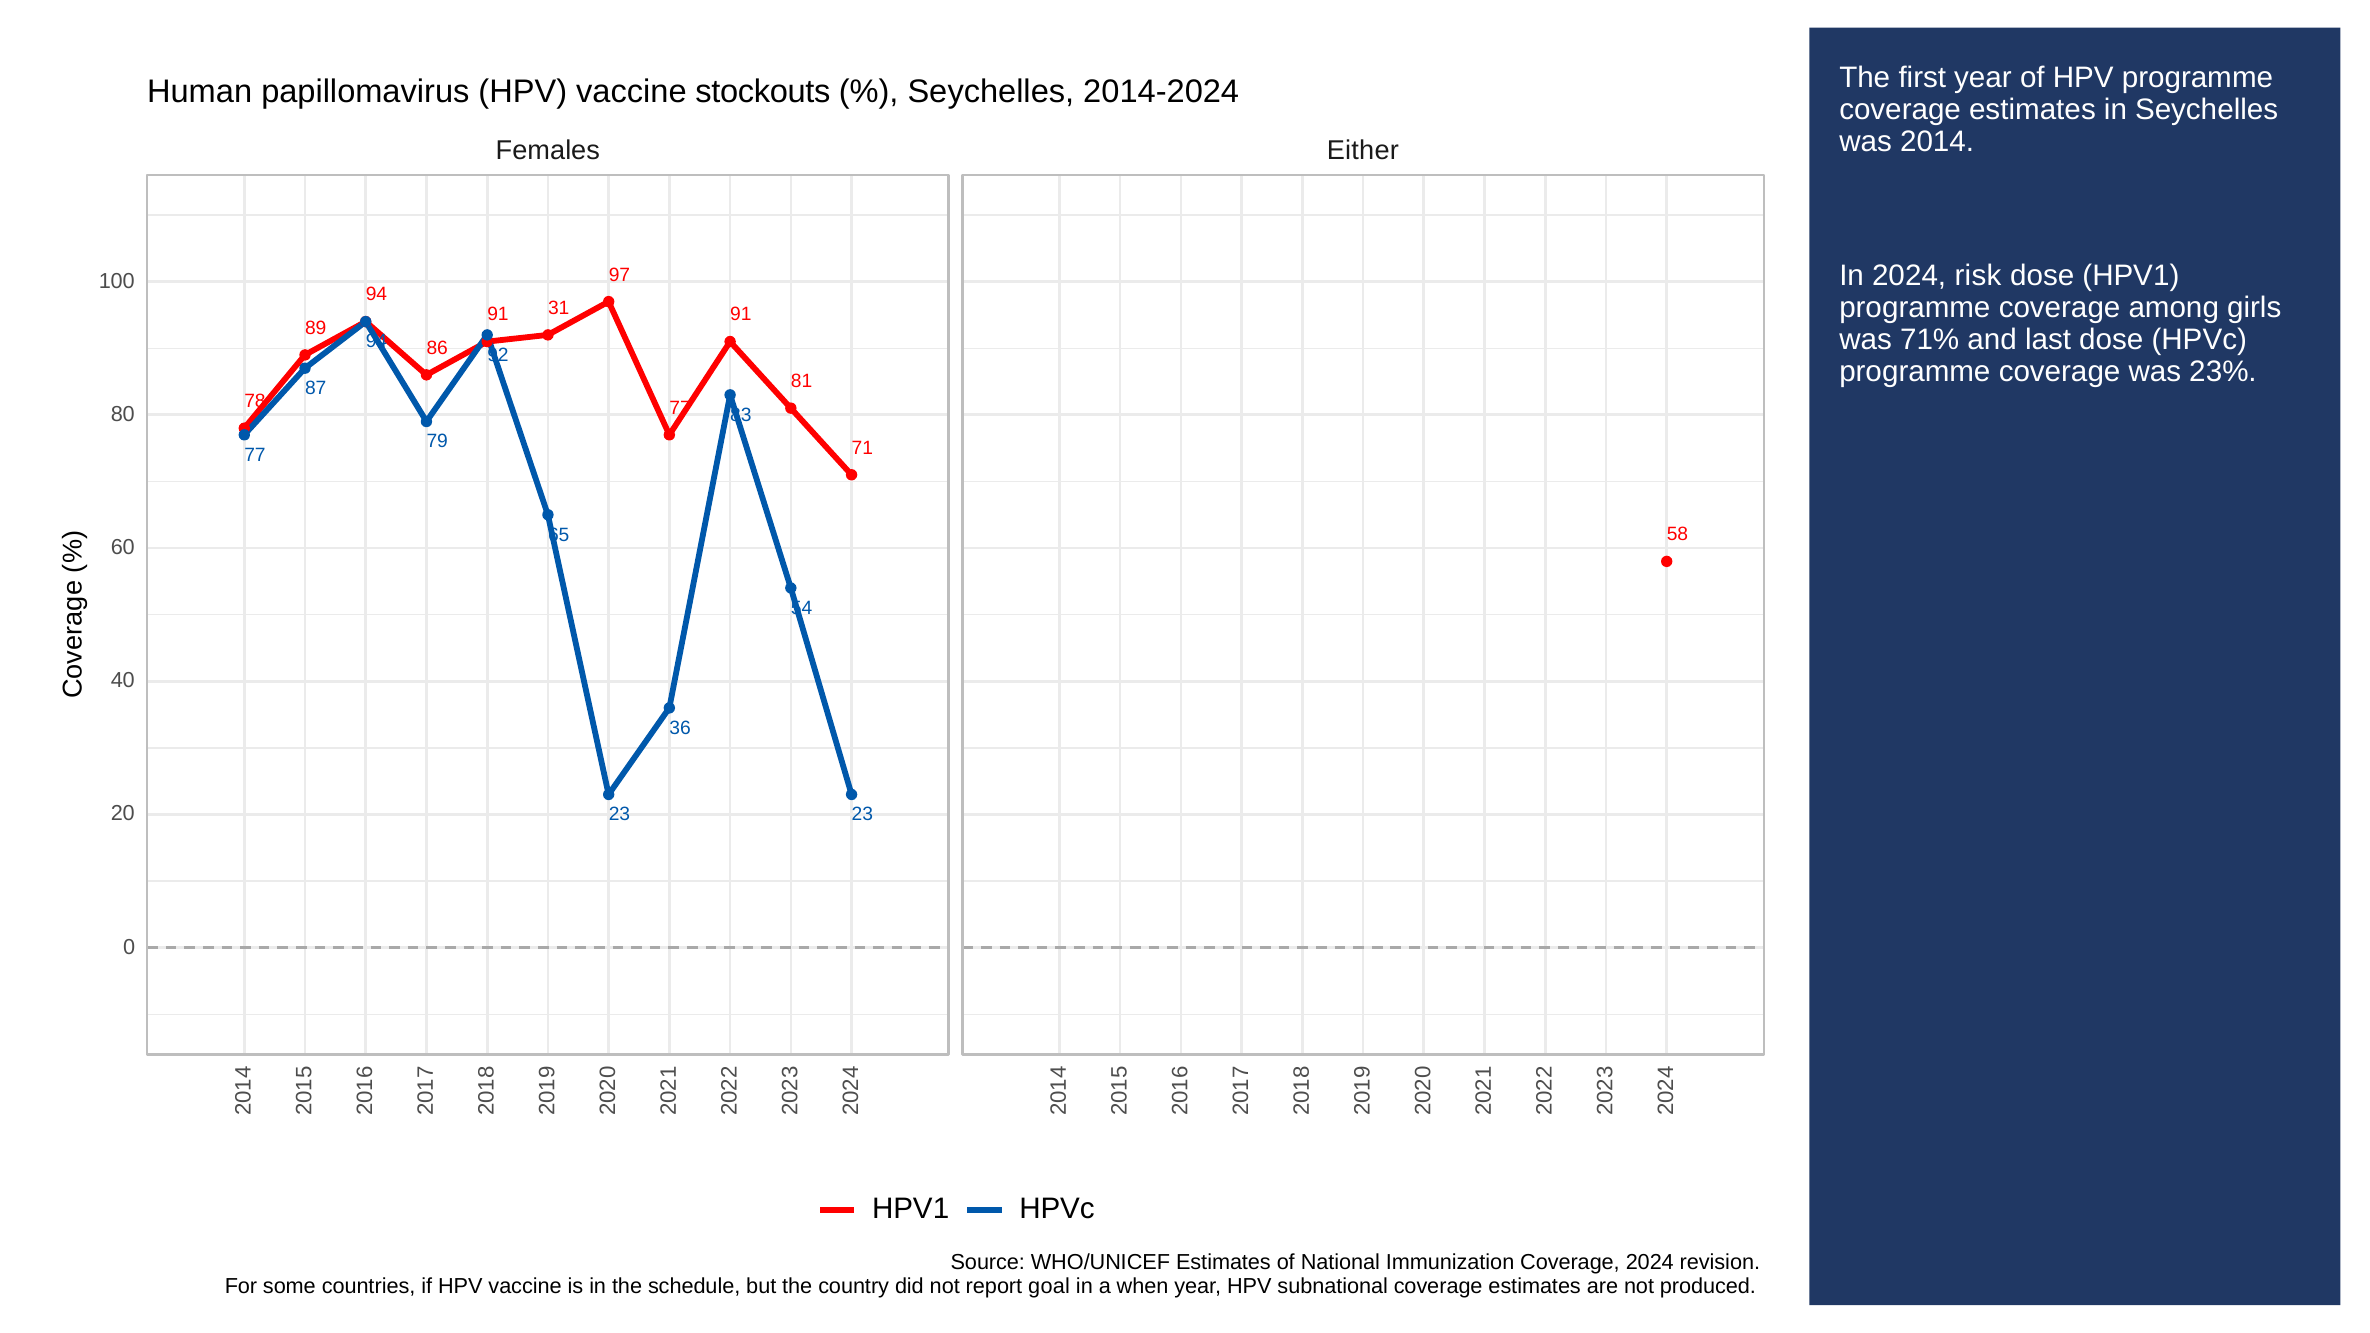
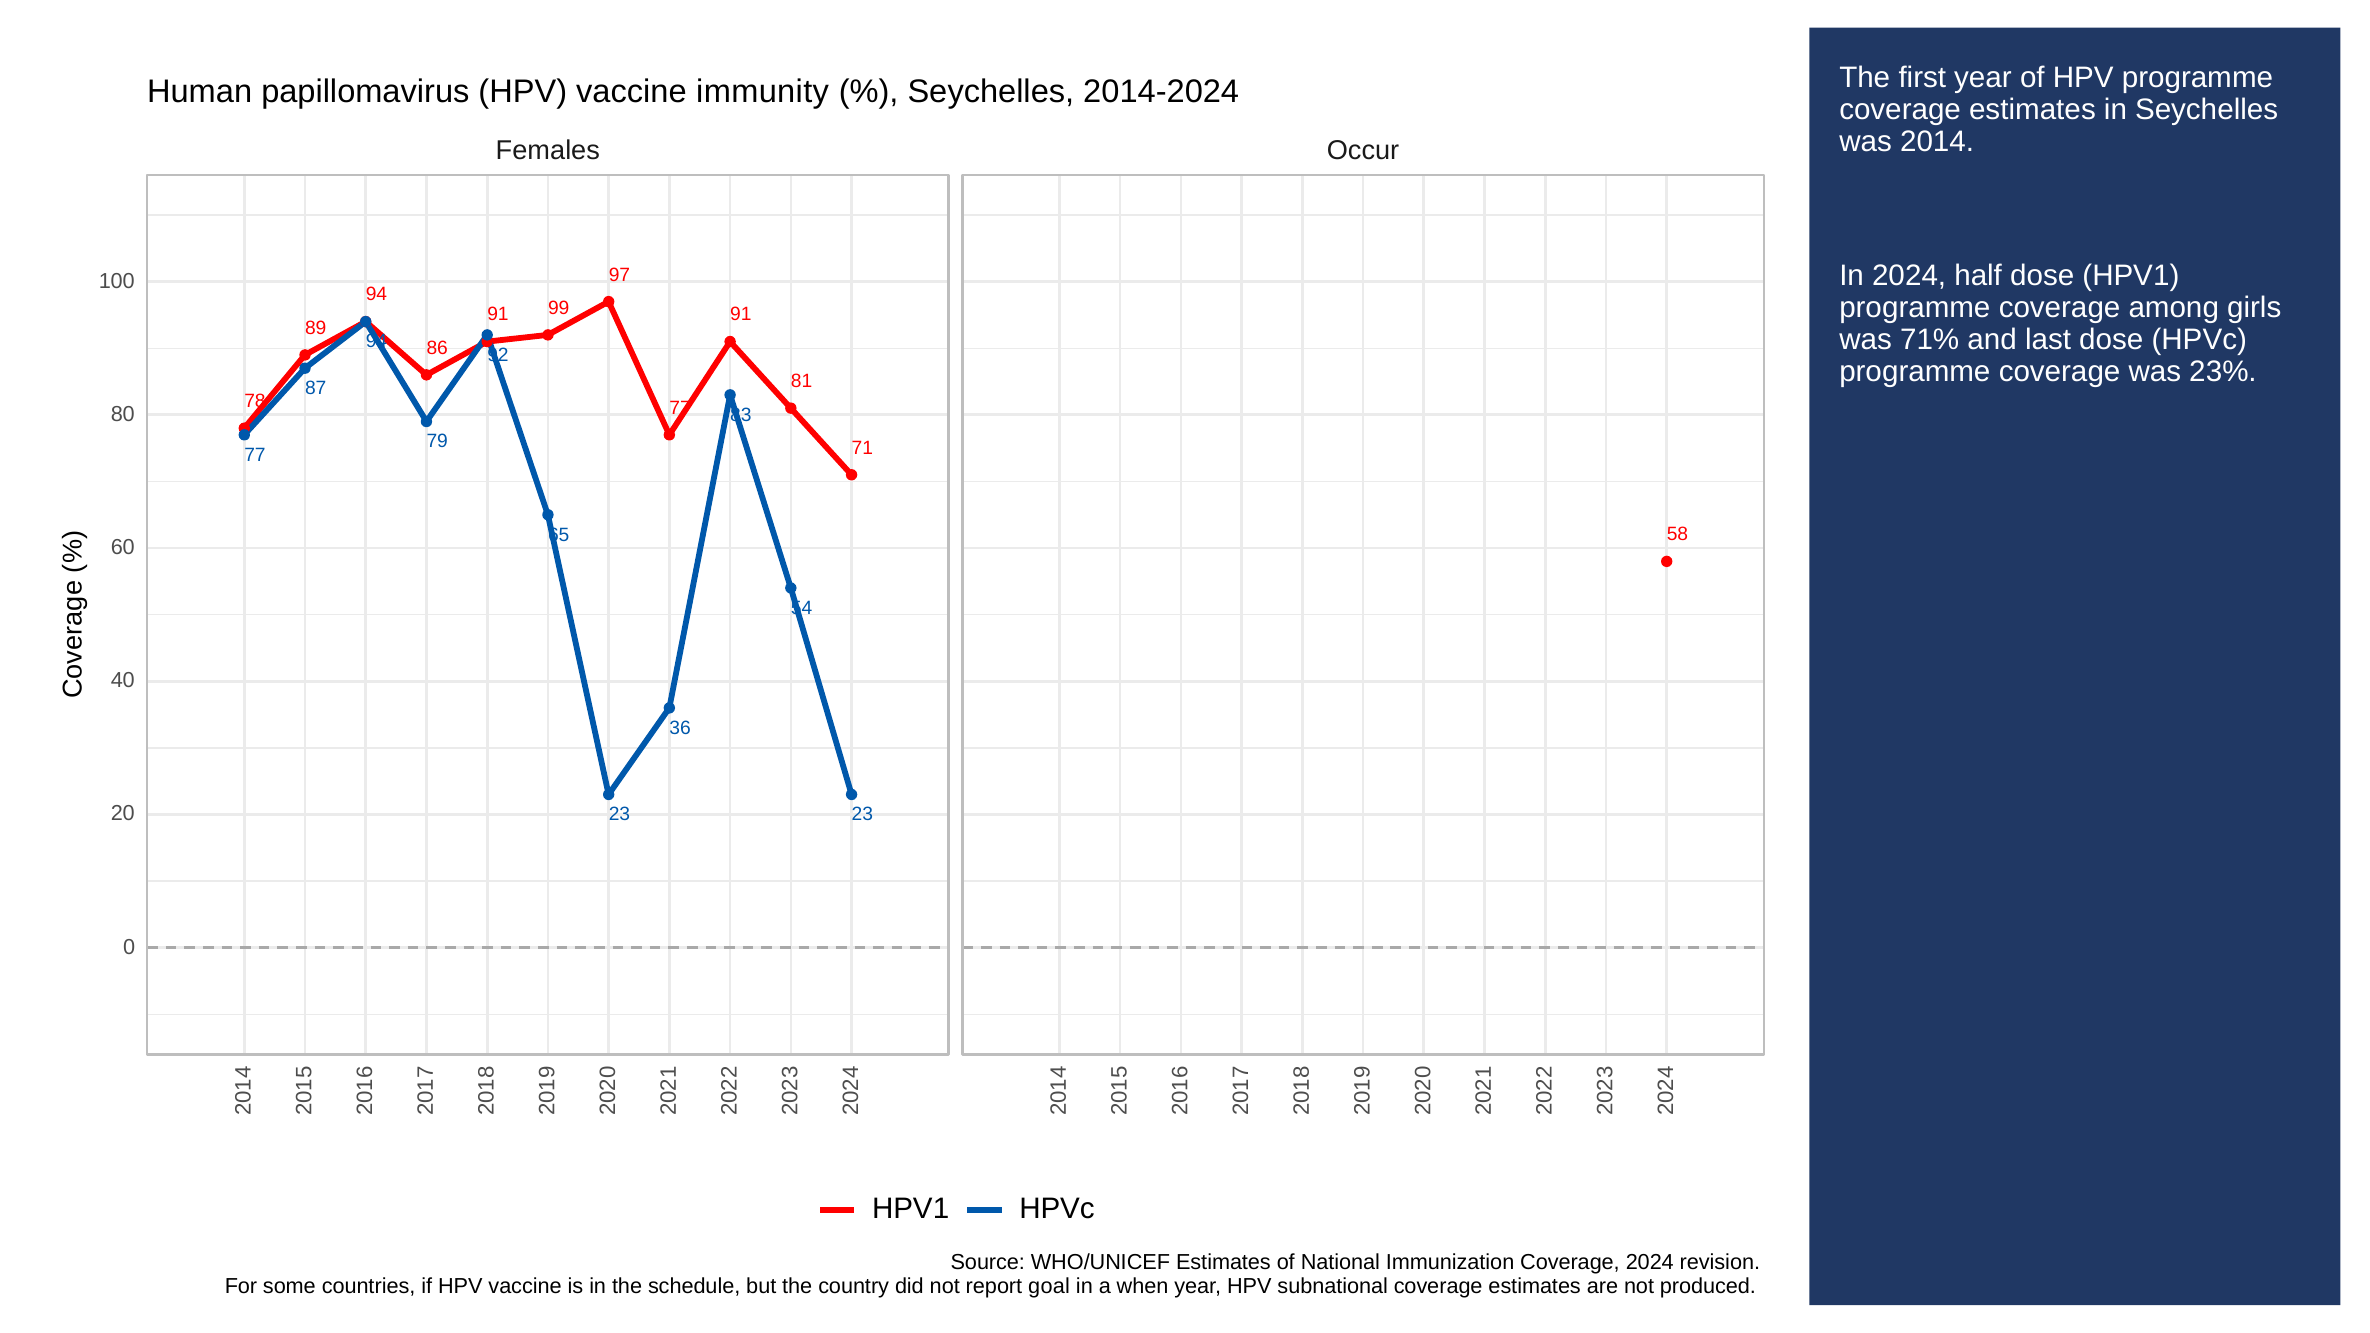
stockouts: stockouts -> immunity (763, 92)
Either: Either -> Occur (1363, 151)
risk: risk -> half (1978, 276)
31: 31 -> 99 (559, 308)
